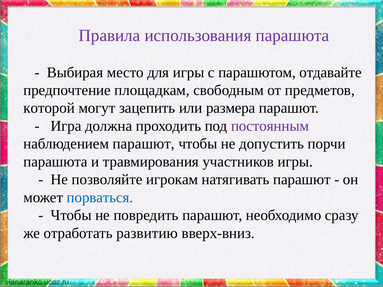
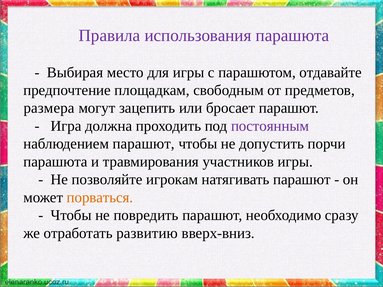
которой: которой -> размера (49, 108)
размера: размера -> бросает (231, 108)
порваться colour: blue -> orange (100, 198)
